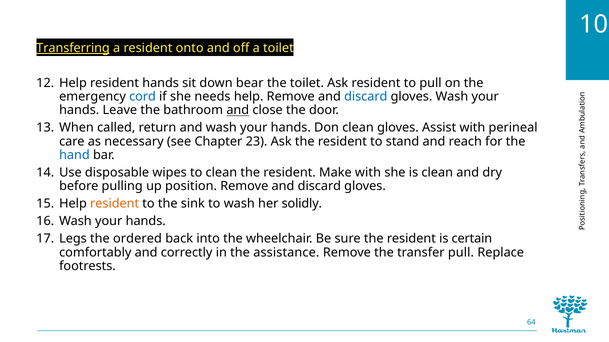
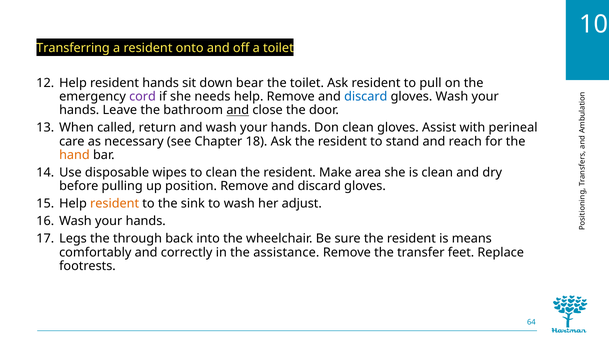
Transferring underline: present -> none (73, 48)
cord colour: blue -> purple (143, 97)
23: 23 -> 18 (257, 142)
hand colour: blue -> orange (74, 155)
Make with: with -> area (368, 173)
solidly: solidly -> adjust (302, 204)
ordered: ordered -> through (138, 239)
certain: certain -> means (472, 239)
transfer pull: pull -> feet (461, 253)
